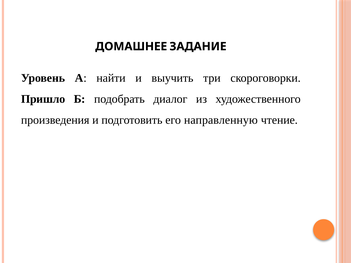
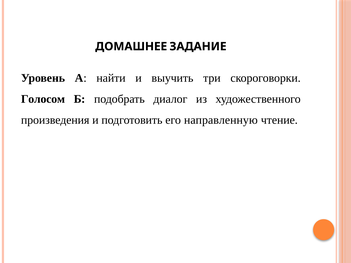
Пришло: Пришло -> Голосом (43, 99)
